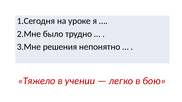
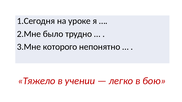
решения: решения -> которого (60, 47)
